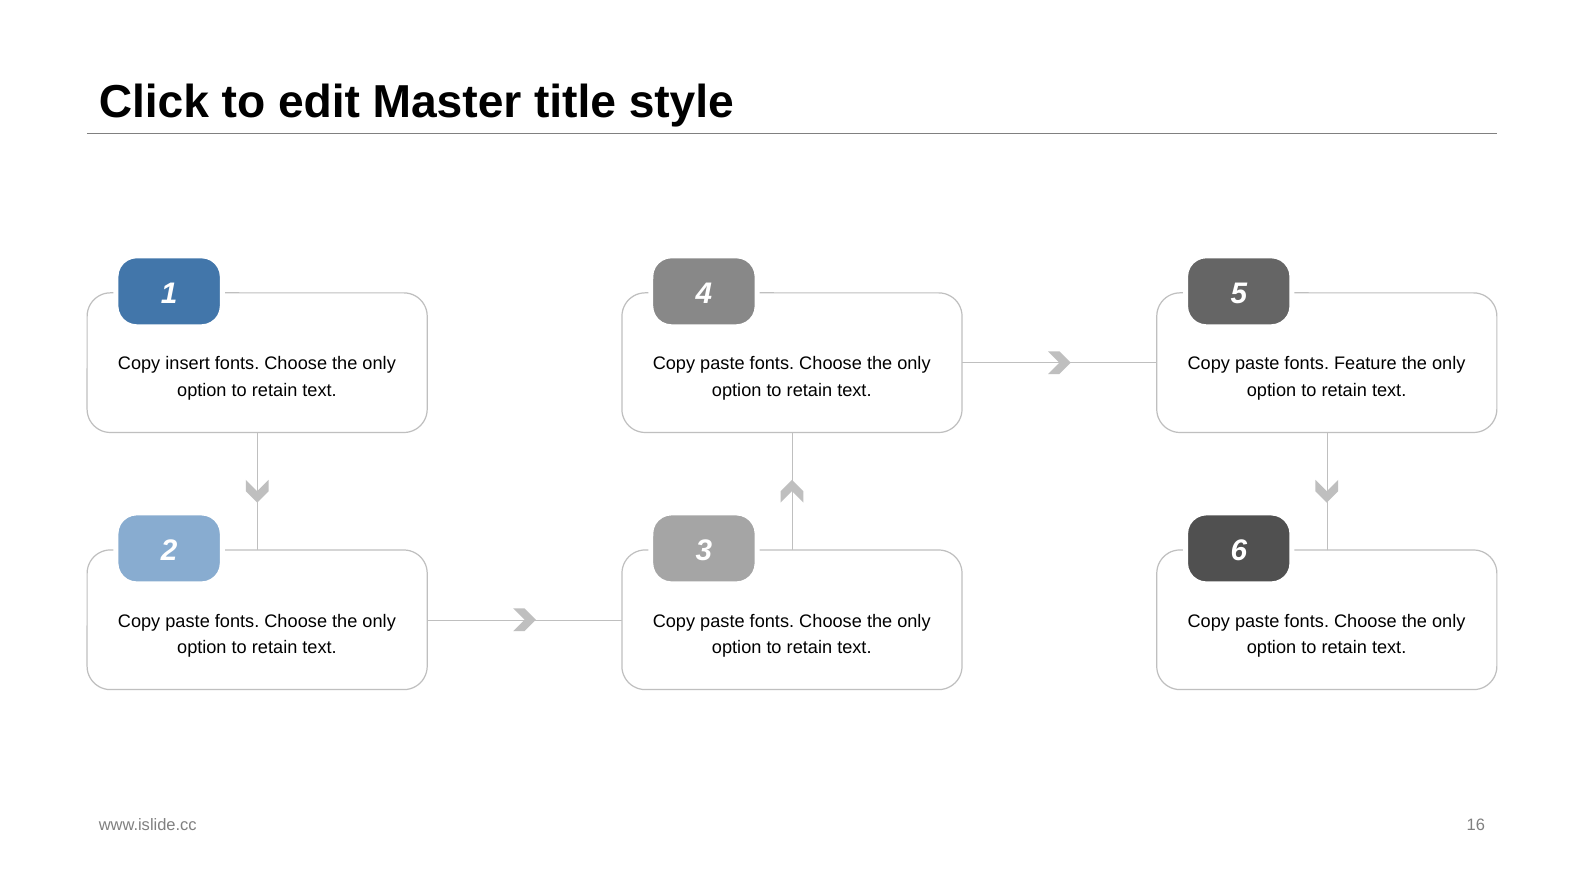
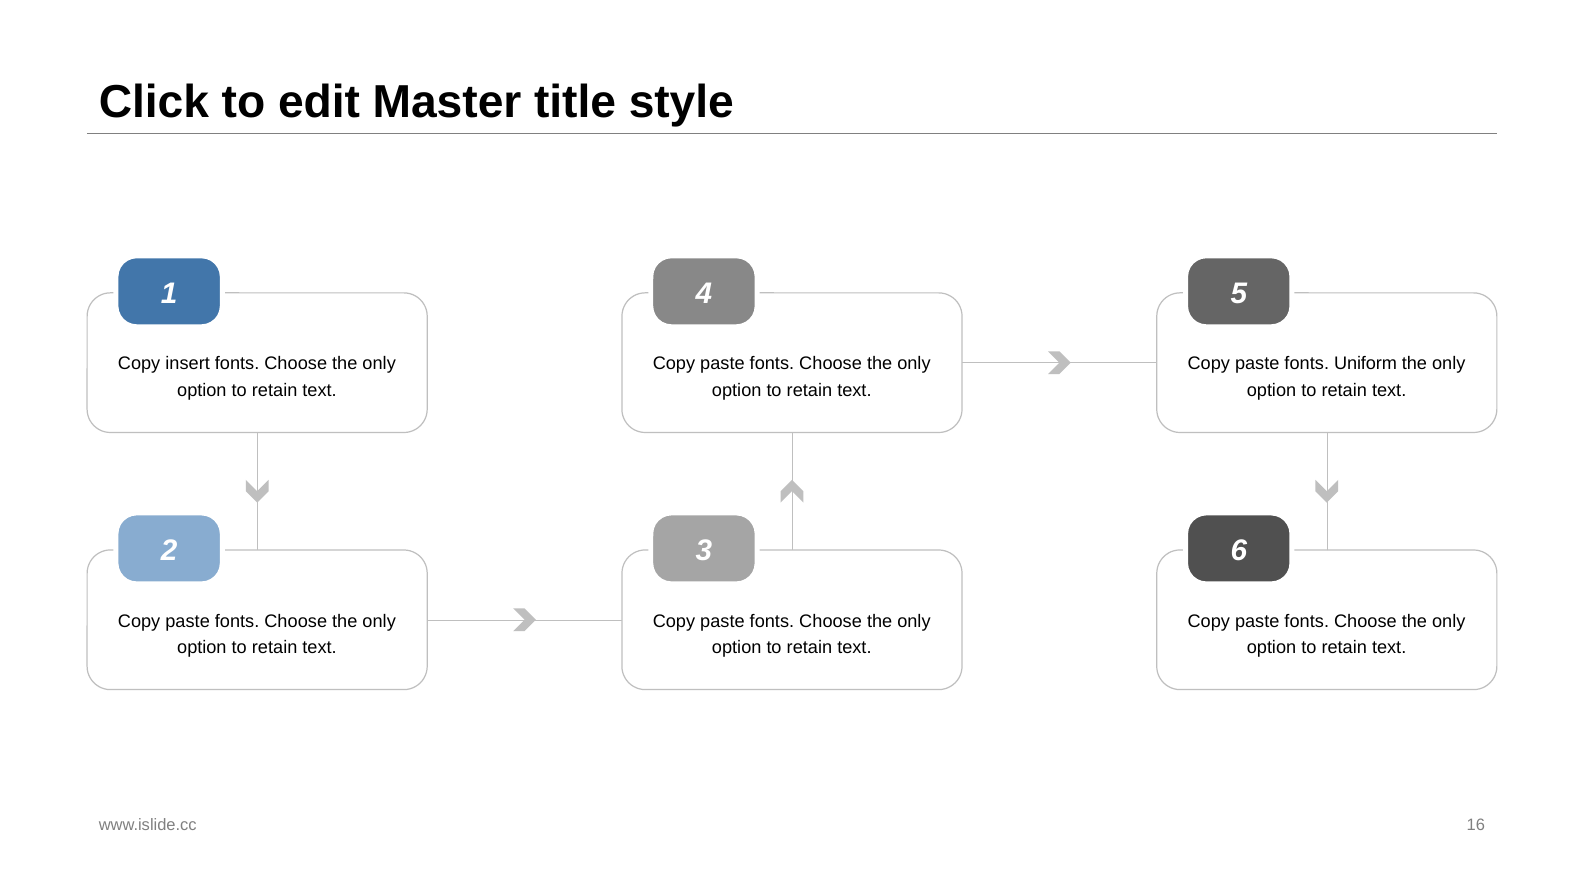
Feature: Feature -> Uniform (1365, 364)
